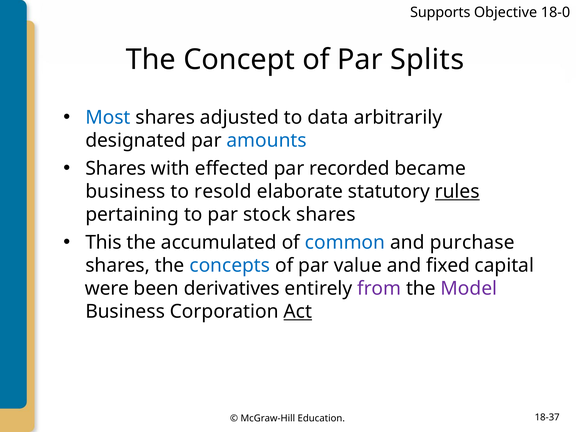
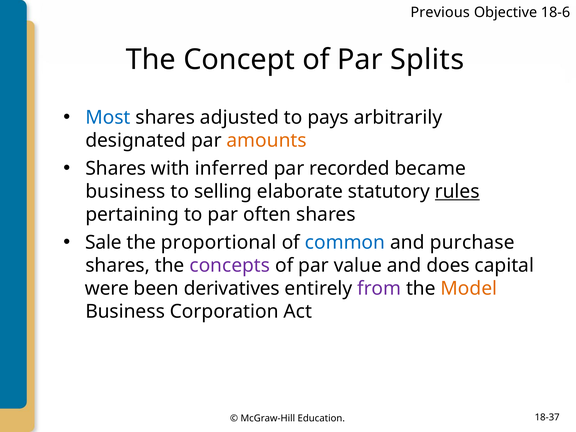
Supports: Supports -> Previous (440, 12)
18-0: 18-0 -> 18-6 (556, 12)
data: data -> pays (328, 118)
amounts colour: blue -> orange (267, 141)
effected: effected -> inferred (232, 169)
resold: resold -> selling (223, 192)
stock: stock -> often (267, 215)
This: This -> Sale (103, 242)
accumulated: accumulated -> proportional (219, 242)
concepts colour: blue -> purple (230, 265)
fixed: fixed -> does (448, 265)
Model colour: purple -> orange (469, 289)
Act underline: present -> none (298, 312)
